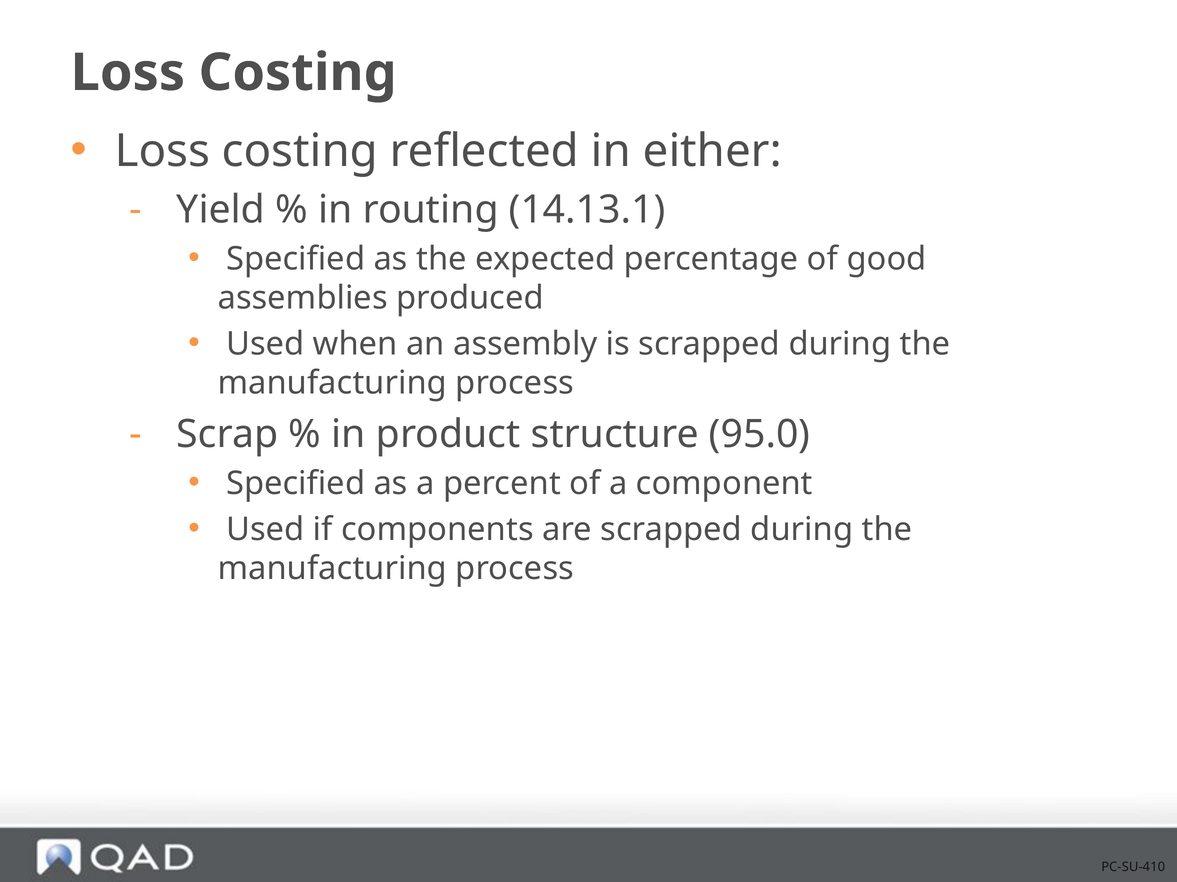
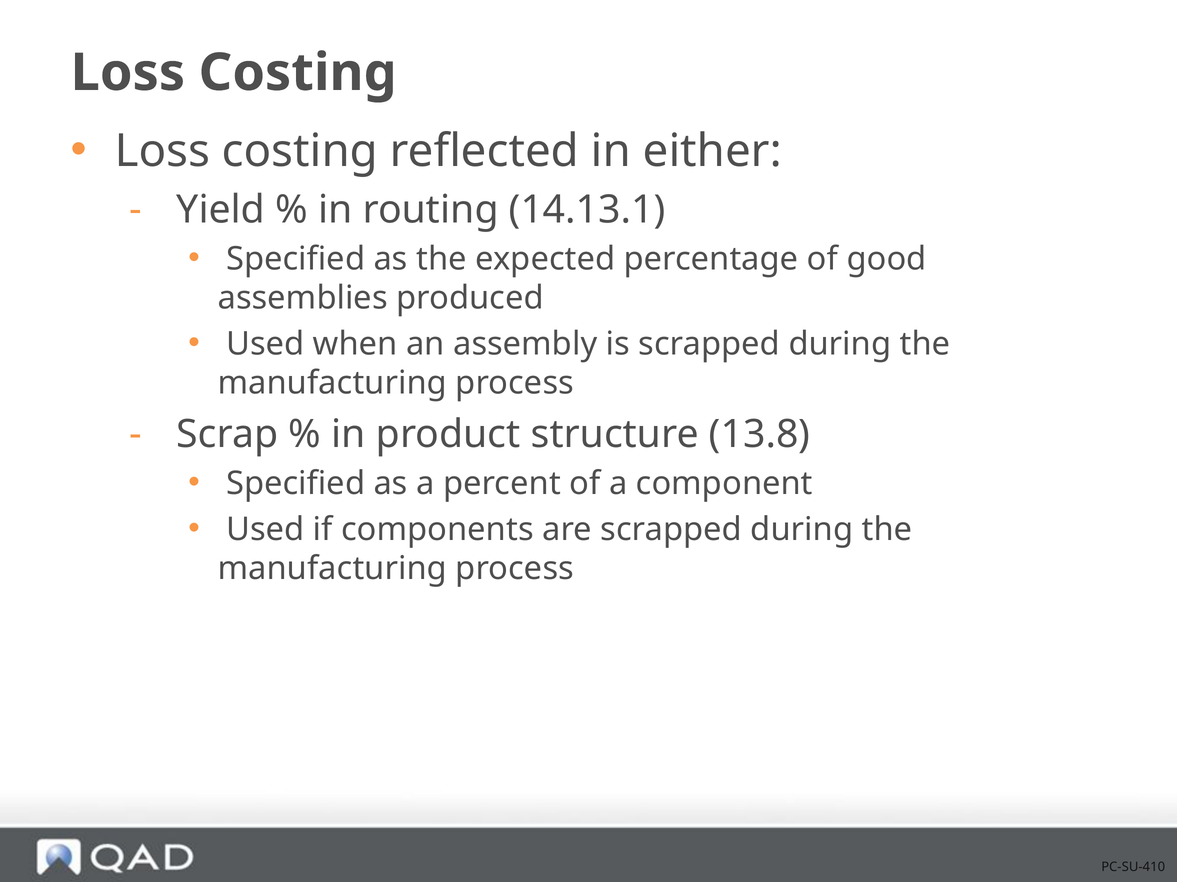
95.0: 95.0 -> 13.8 (760, 435)
